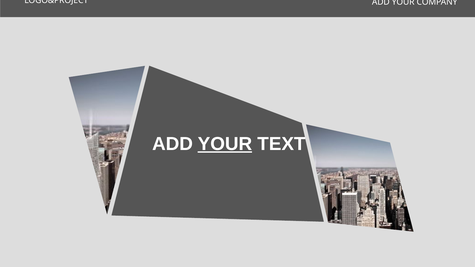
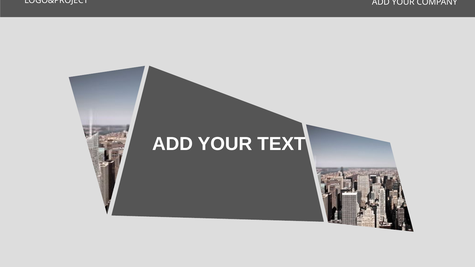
YOUR underline: present -> none (225, 144)
